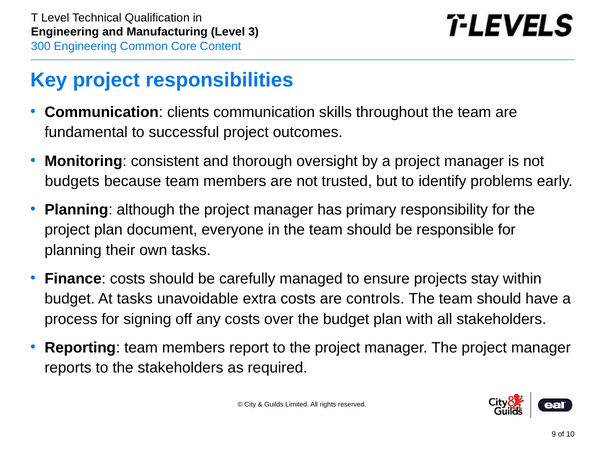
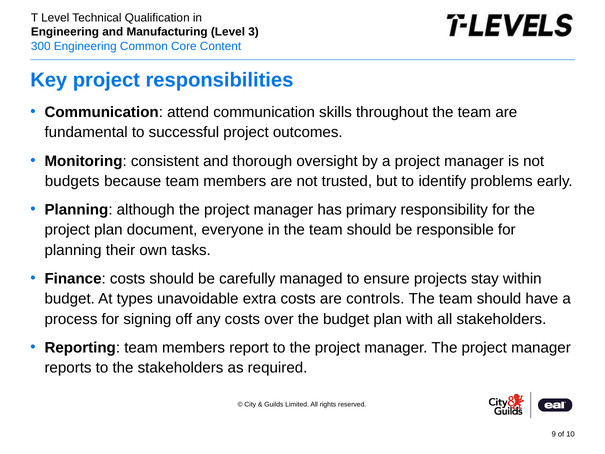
clients: clients -> attend (188, 112)
At tasks: tasks -> types (135, 299)
